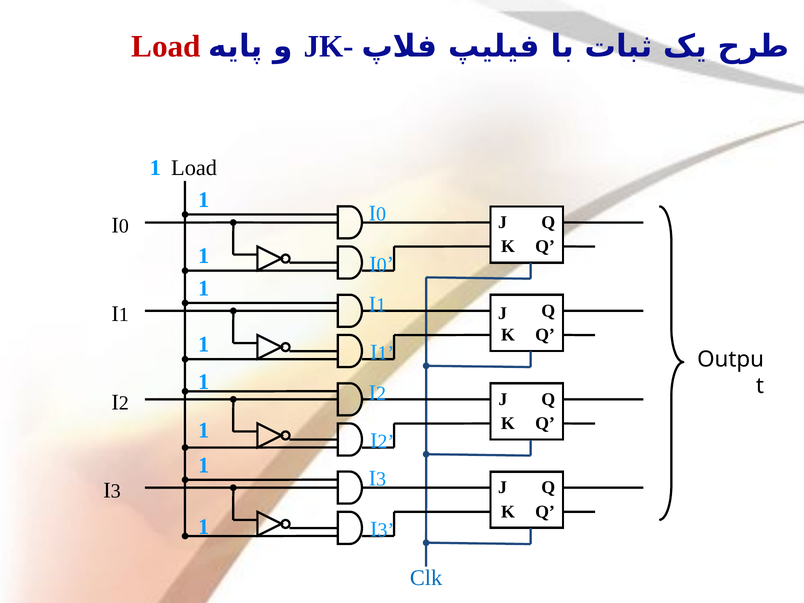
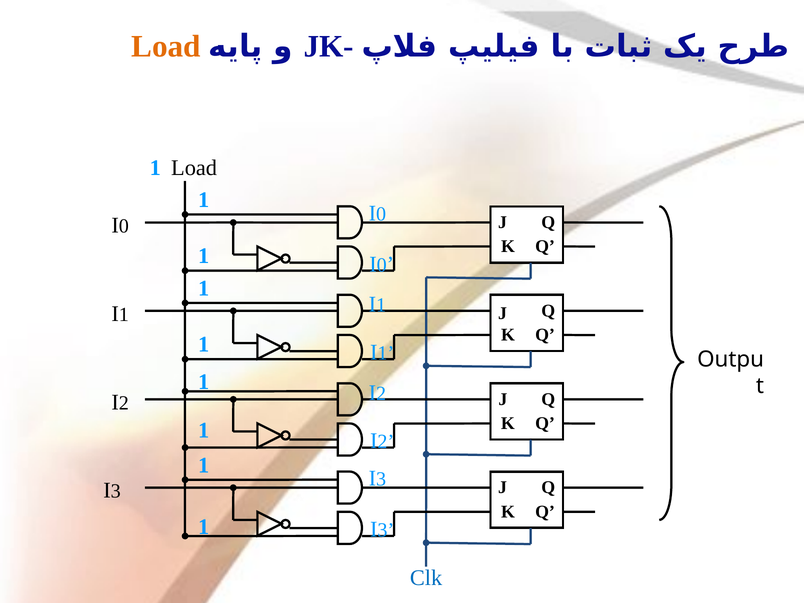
Load colour: red -> orange (166, 46)
